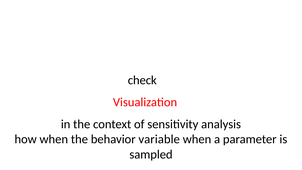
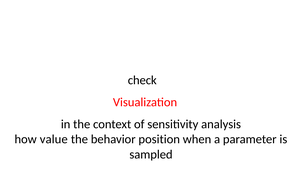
how when: when -> value (54, 139)
variable: variable -> position (159, 139)
